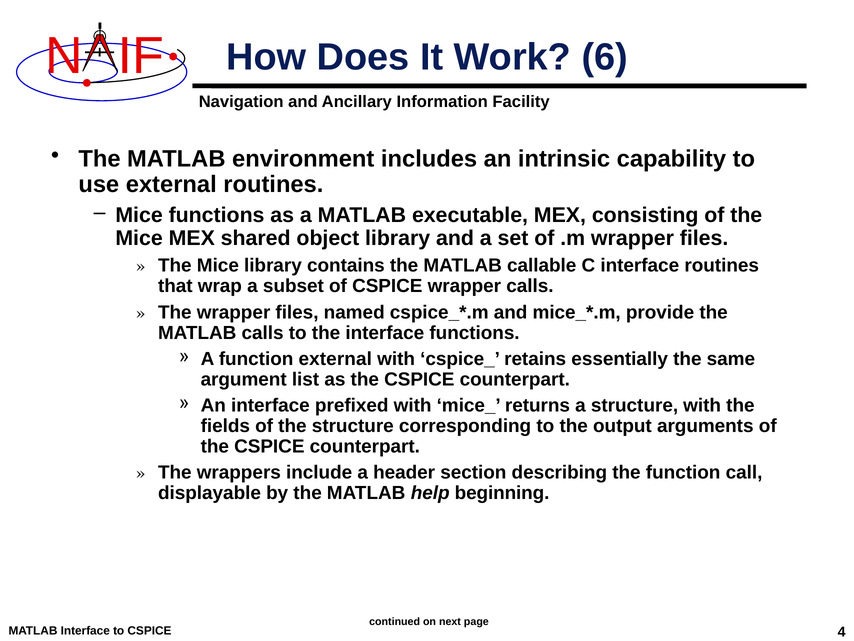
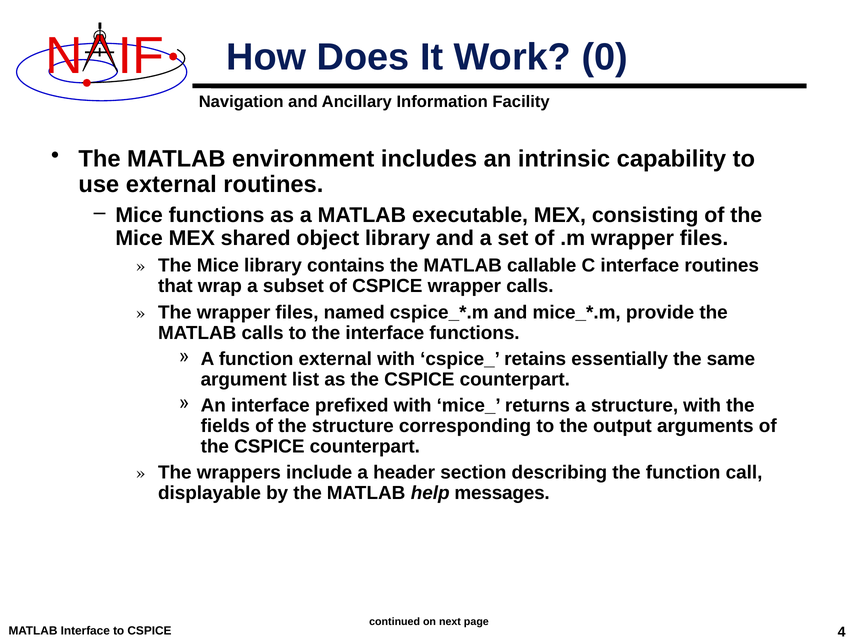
6: 6 -> 0 (605, 57)
beginning: beginning -> messages (502, 493)
